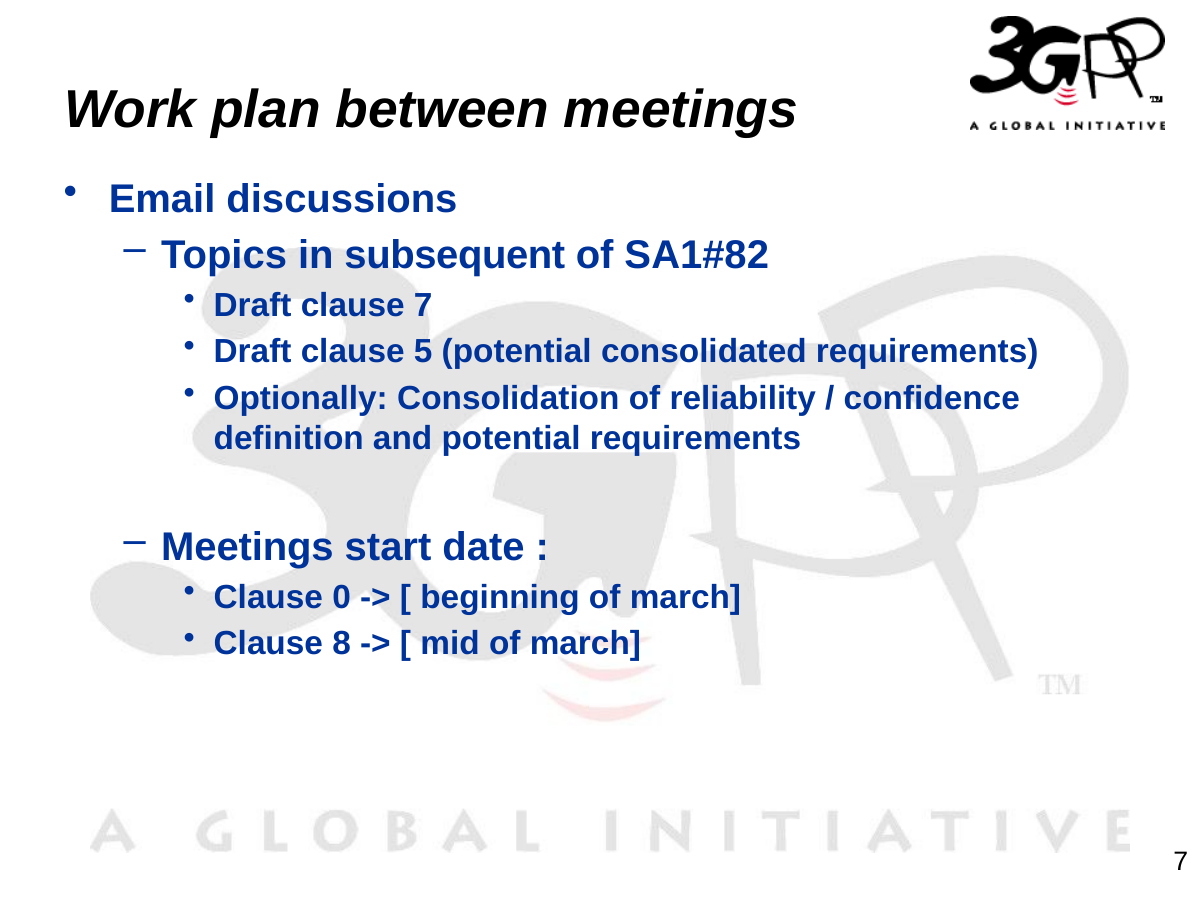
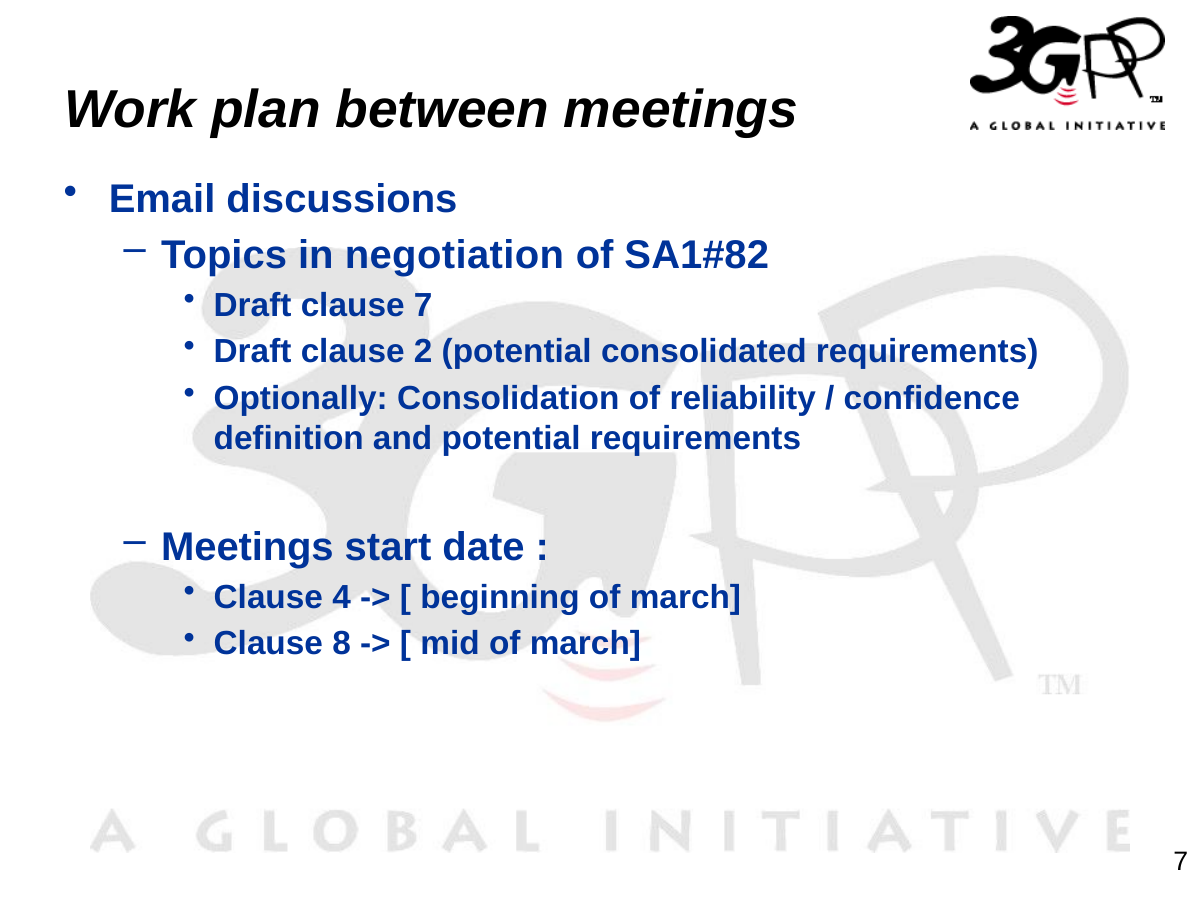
subsequent: subsequent -> negotiation (454, 255)
5: 5 -> 2 (423, 352)
0: 0 -> 4 (342, 597)
